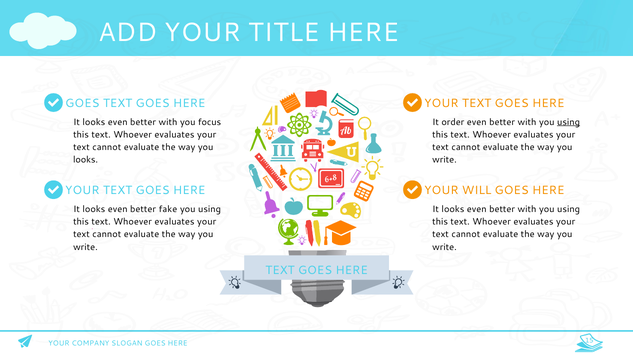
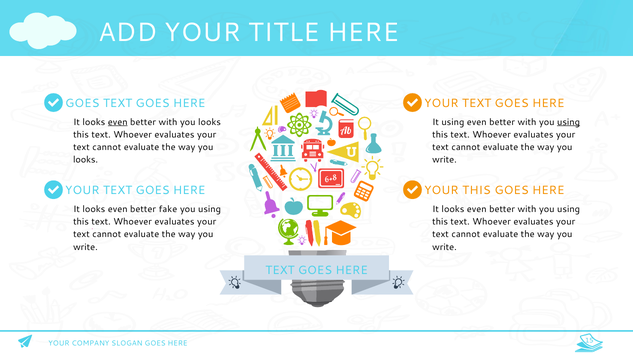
even underline: none -> present (118, 122)
with you focus: focus -> looks (209, 122)
It order: order -> using (453, 122)
YOUR WILL: WILL -> THIS (477, 190)
